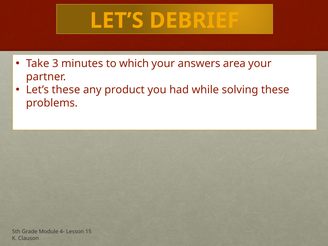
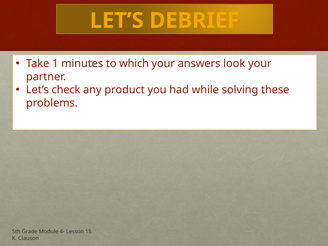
3: 3 -> 1 (55, 64)
area: area -> look (234, 64)
Let’s these: these -> check (66, 90)
